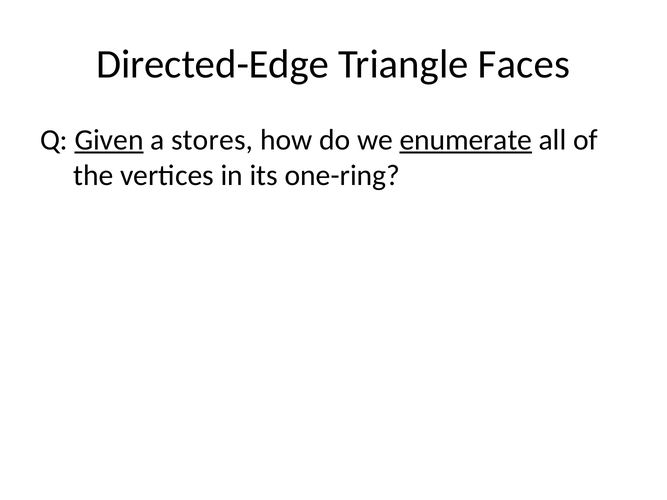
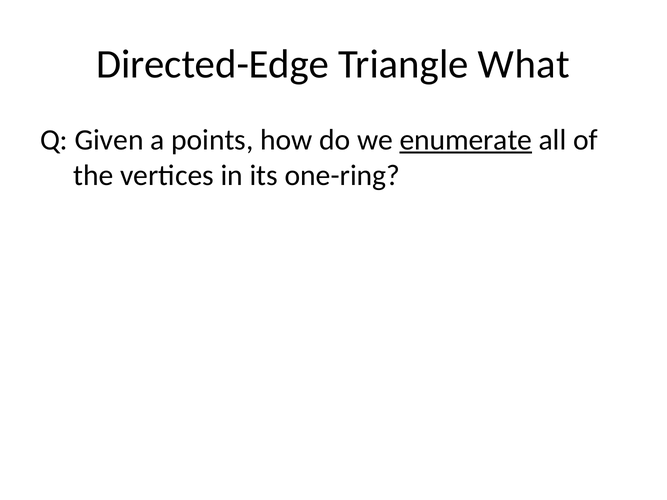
Faces: Faces -> What (524, 65)
Given underline: present -> none (109, 140)
stores: stores -> points (212, 140)
